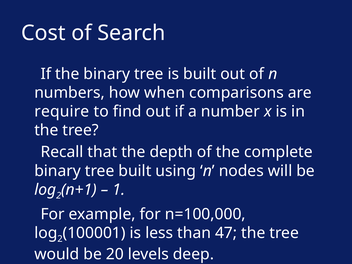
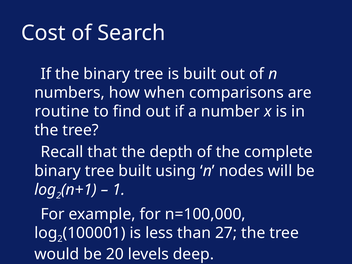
require: require -> routine (62, 111)
47: 47 -> 27 (226, 233)
